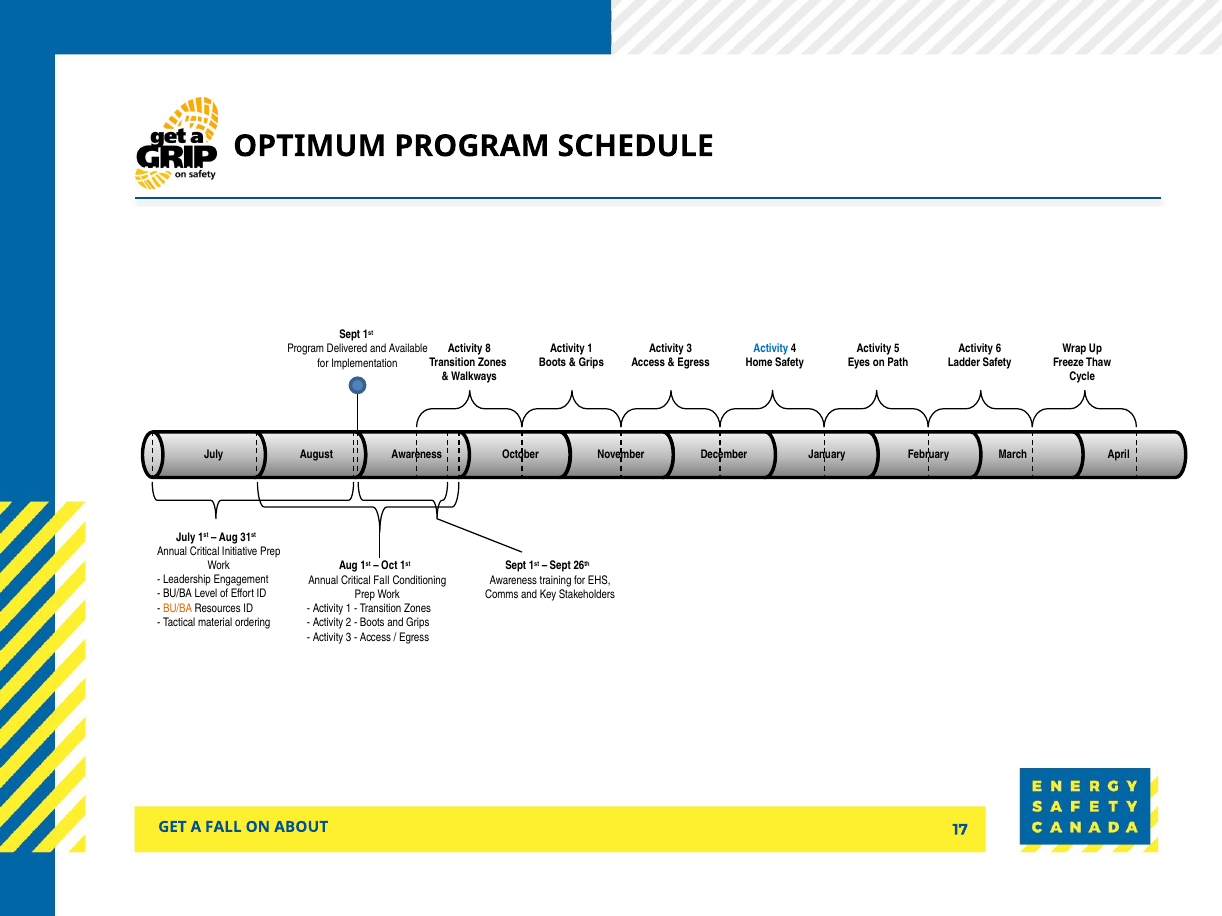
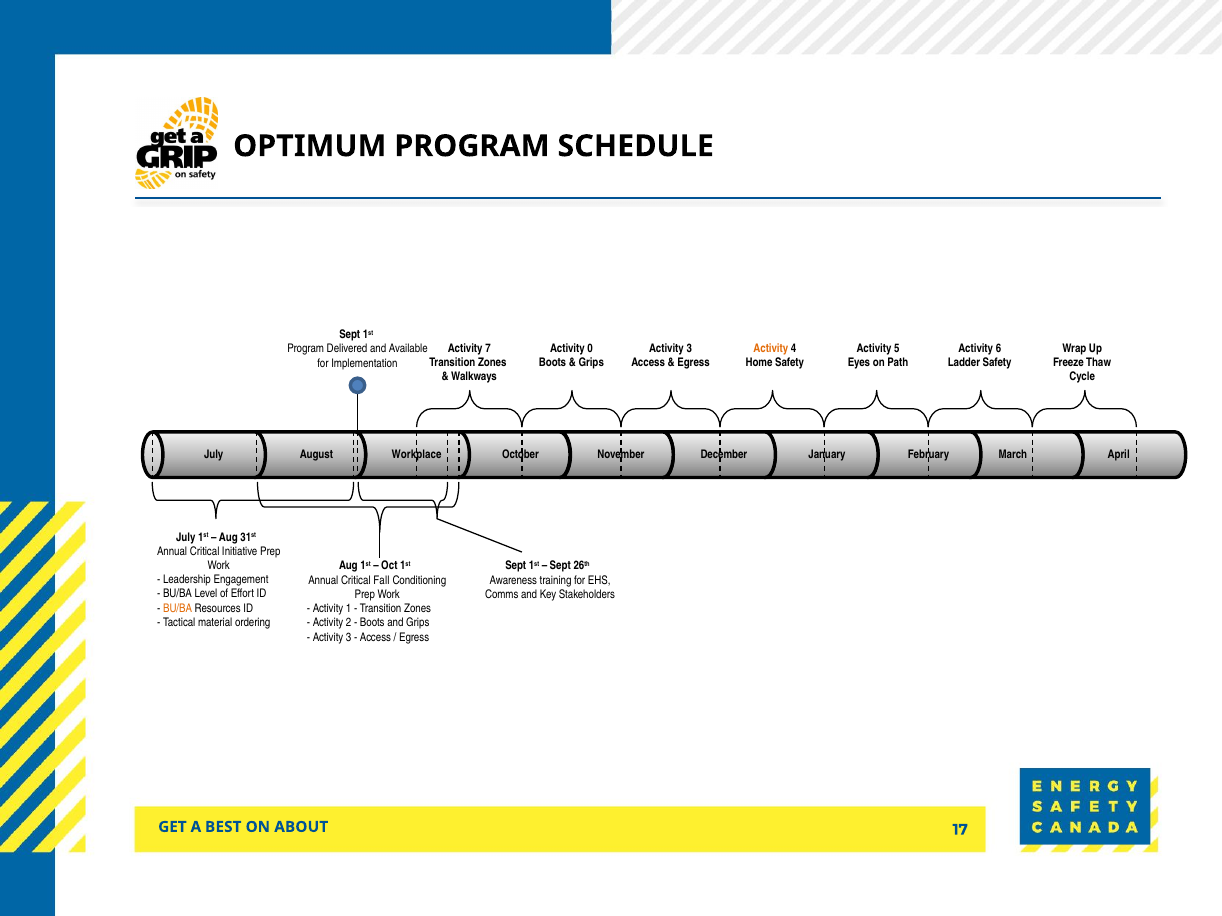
8: 8 -> 7 (488, 348)
1: 1 -> 0 (590, 348)
Activity colour: blue -> orange (771, 348)
August Awareness: Awareness -> Workplace (417, 455)
A FALL: FALL -> BEST (223, 827)
